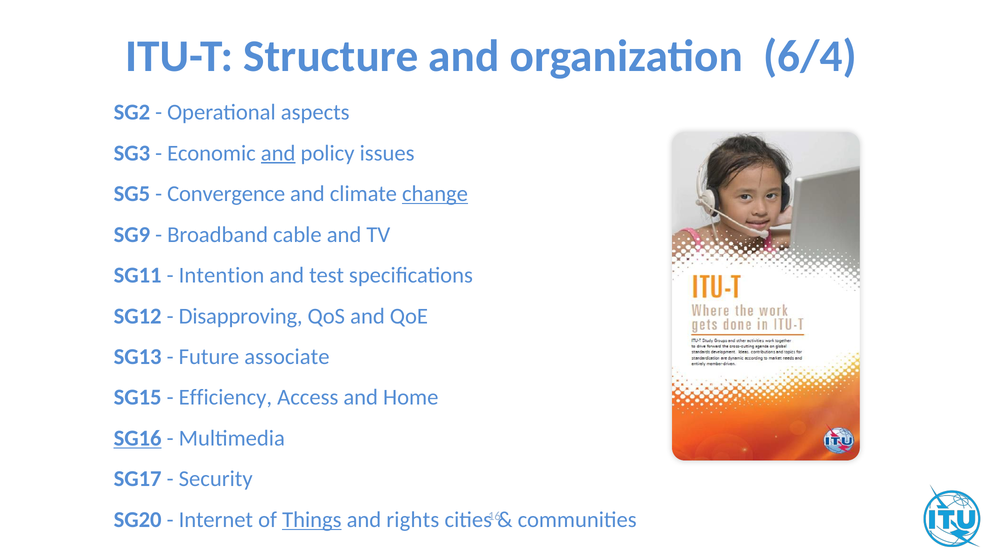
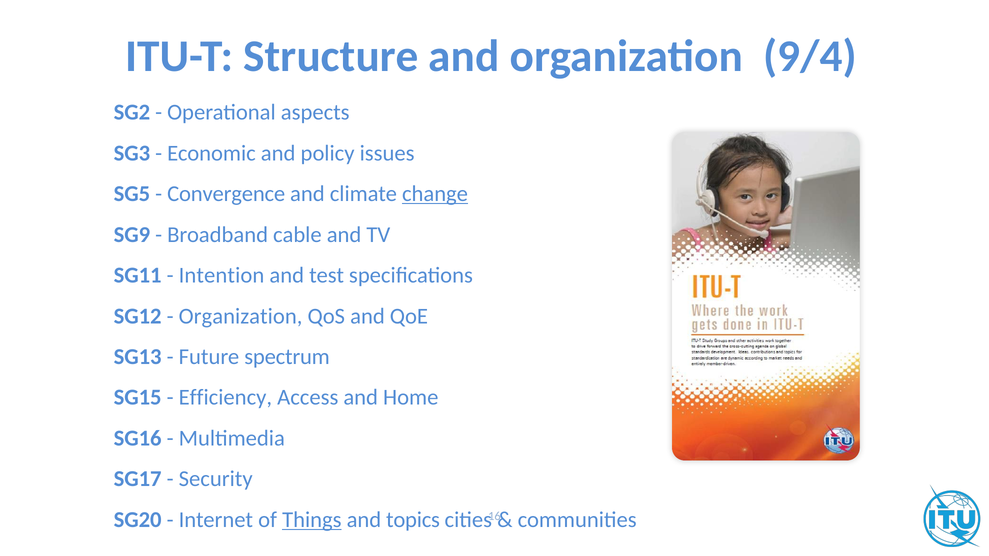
6/4: 6/4 -> 9/4 (810, 56)
and underline: present -> none (278, 153)
Disapproving: Disapproving -> Organization (241, 316)
associate: associate -> spectrum (287, 357)
SG16 underline: present -> none (138, 439)
rights: rights -> topics (413, 520)
